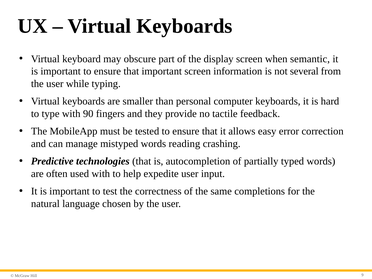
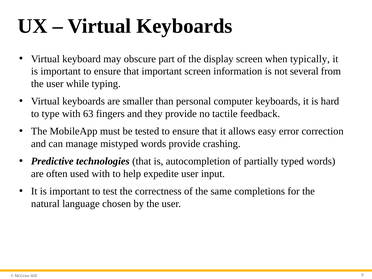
semantic: semantic -> typically (310, 59)
90: 90 -> 63 (88, 114)
words reading: reading -> provide (184, 144)
